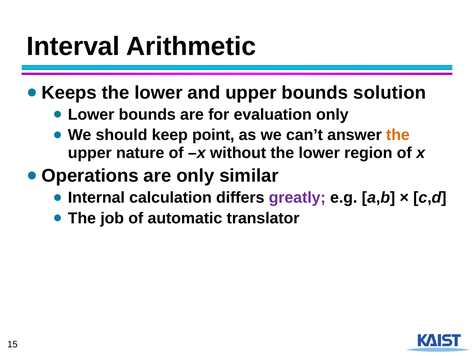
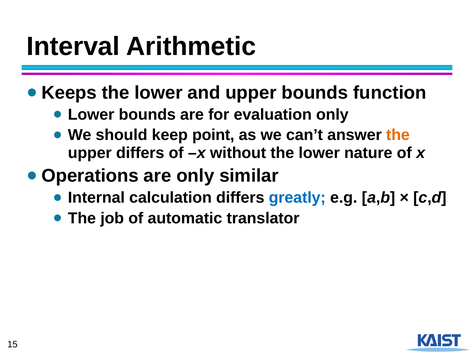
solution: solution -> function (390, 93)
upper nature: nature -> differs (140, 153)
region: region -> nature (368, 153)
greatly colour: purple -> blue (297, 197)
